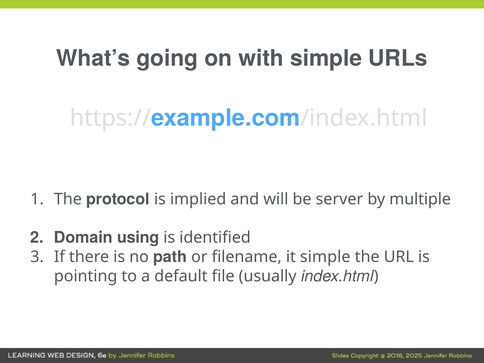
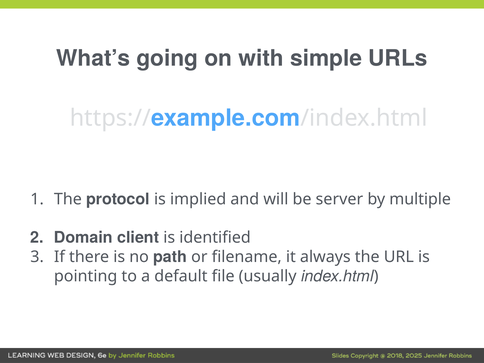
using: using -> client (138, 238)
it simple: simple -> always (325, 257)
